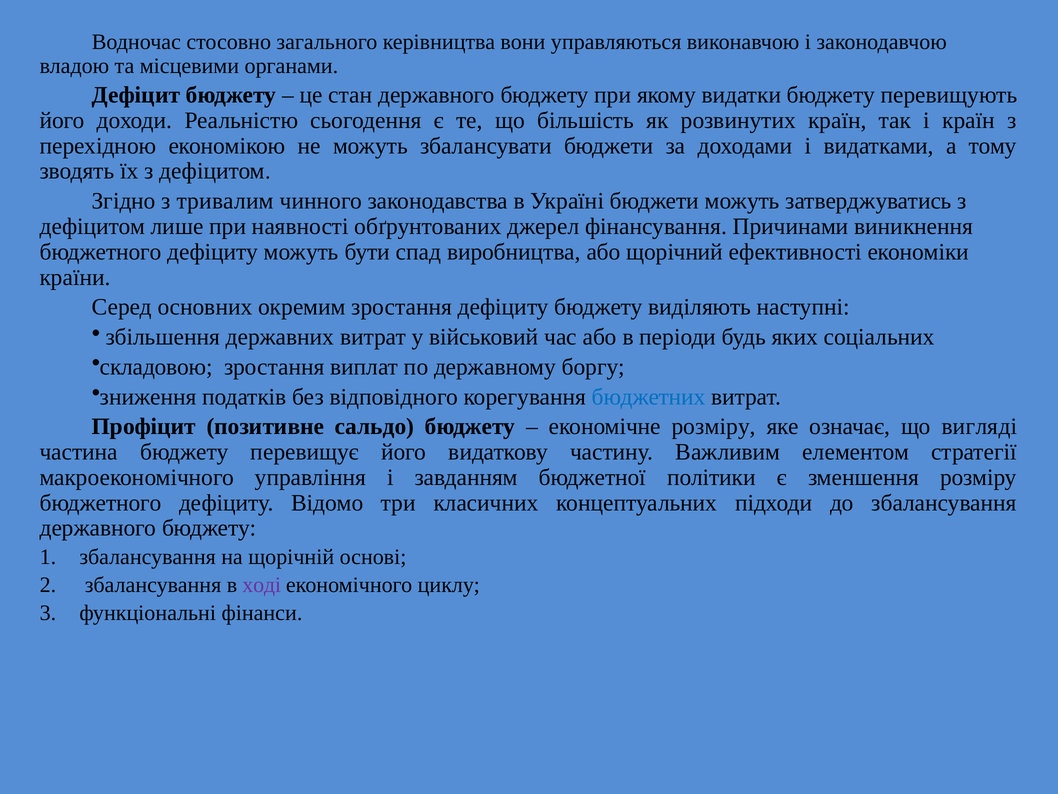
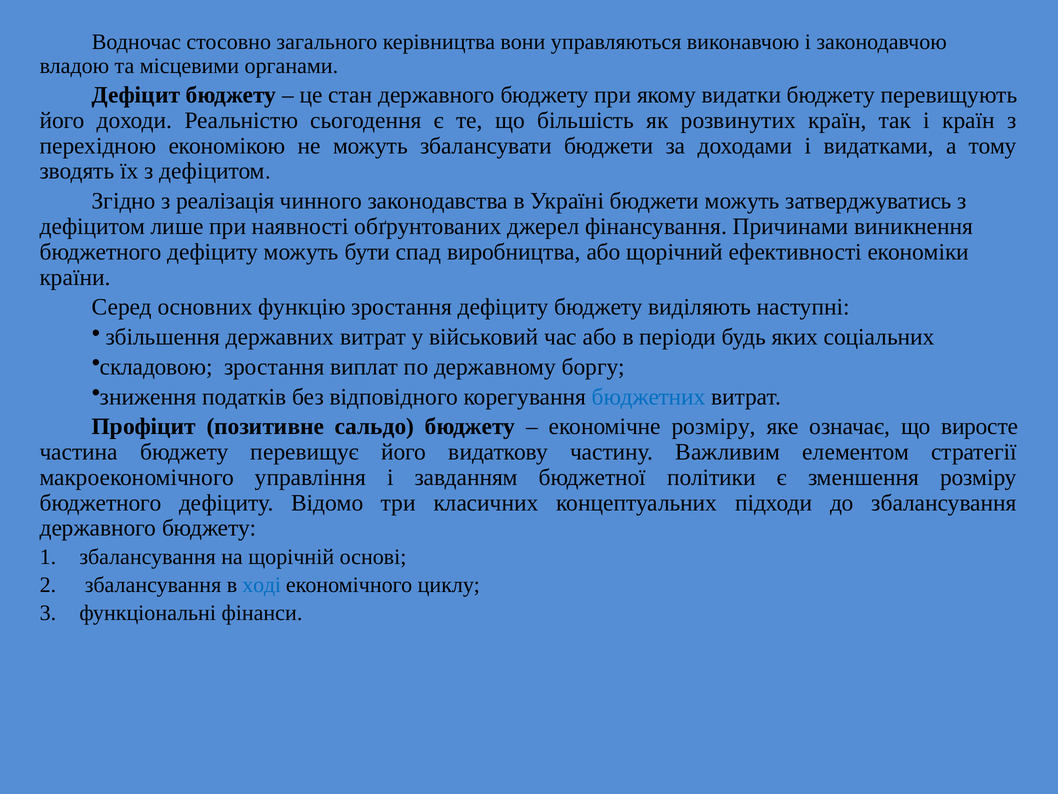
тривалим: тривалим -> реалізація (225, 201)
окремим: окремим -> функцію (302, 307)
вигляді: вигляді -> виросте (980, 426)
ході colour: purple -> blue (262, 585)
